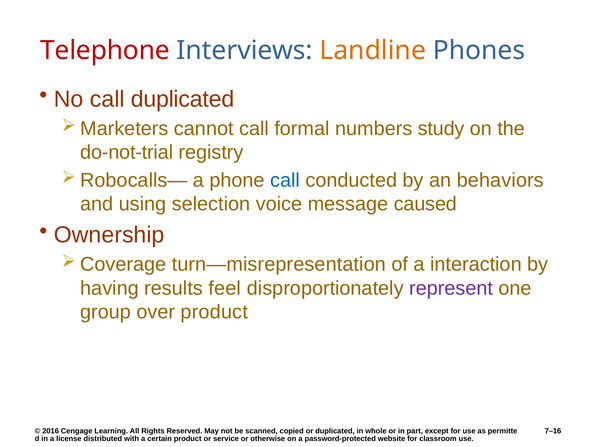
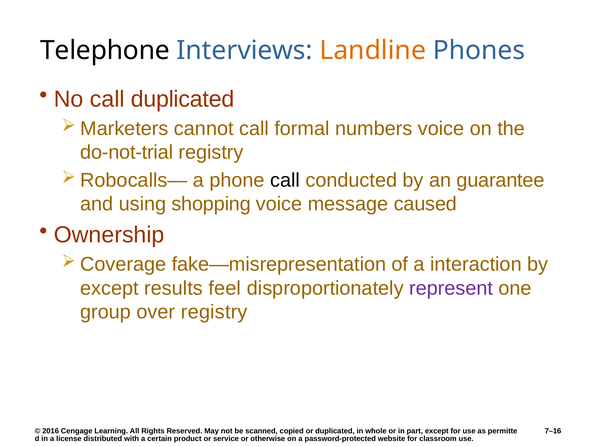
Telephone colour: red -> black (105, 51)
numbers study: study -> voice (441, 129)
call colour: blue -> black (285, 180)
behaviors: behaviors -> guarantee (500, 180)
selection: selection -> shopping (211, 204)
turn—misrepresentation: turn—misrepresentation -> fake—misrepresentation (279, 264)
having: having -> except (110, 288)
over product: product -> registry (214, 312)
